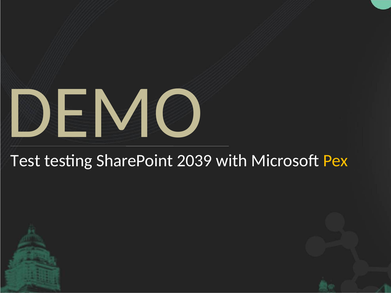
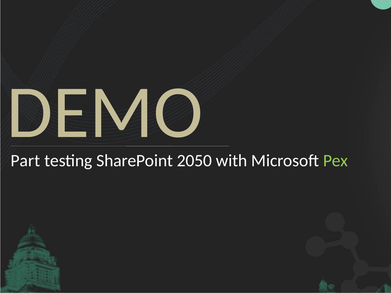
Test: Test -> Part (25, 161)
2039: 2039 -> 2050 (194, 161)
Pex colour: yellow -> light green (335, 161)
